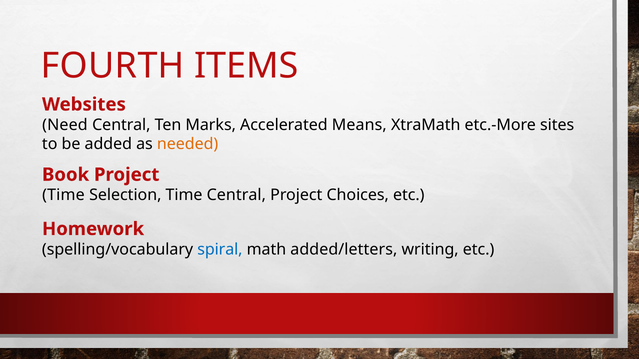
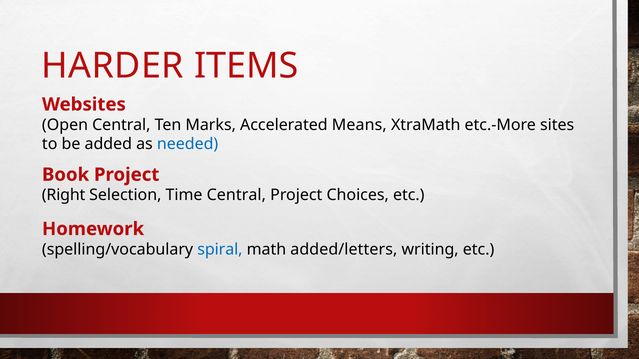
FOURTH: FOURTH -> HARDER (113, 66)
Need: Need -> Open (65, 125)
needed colour: orange -> blue (188, 144)
Time: Time -> Right (64, 195)
